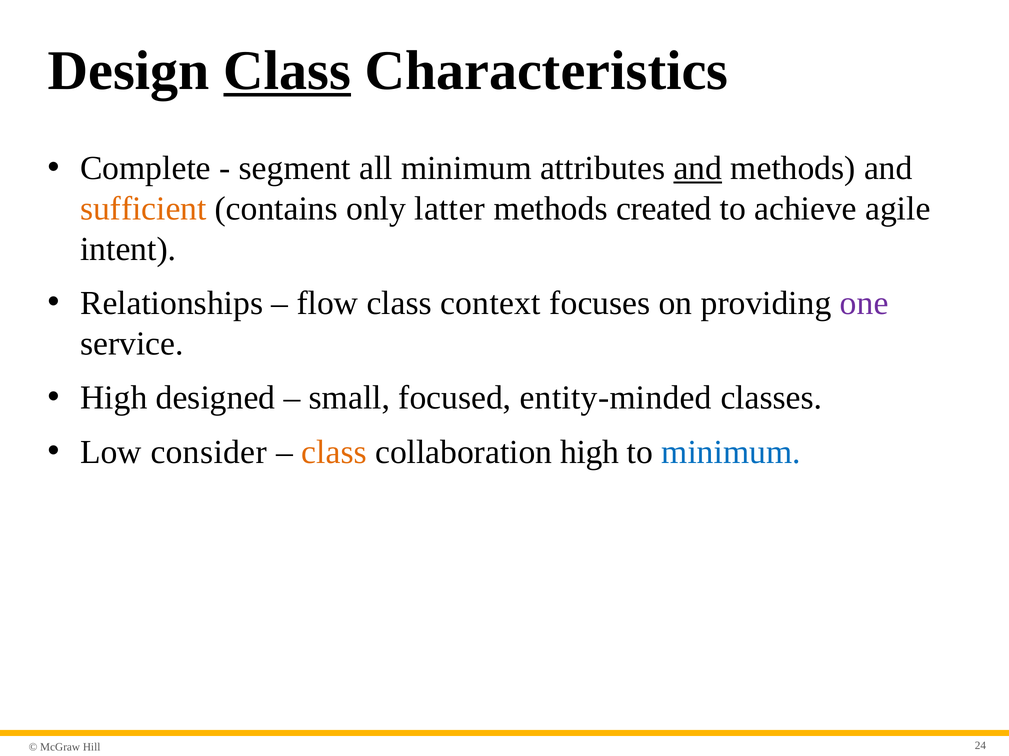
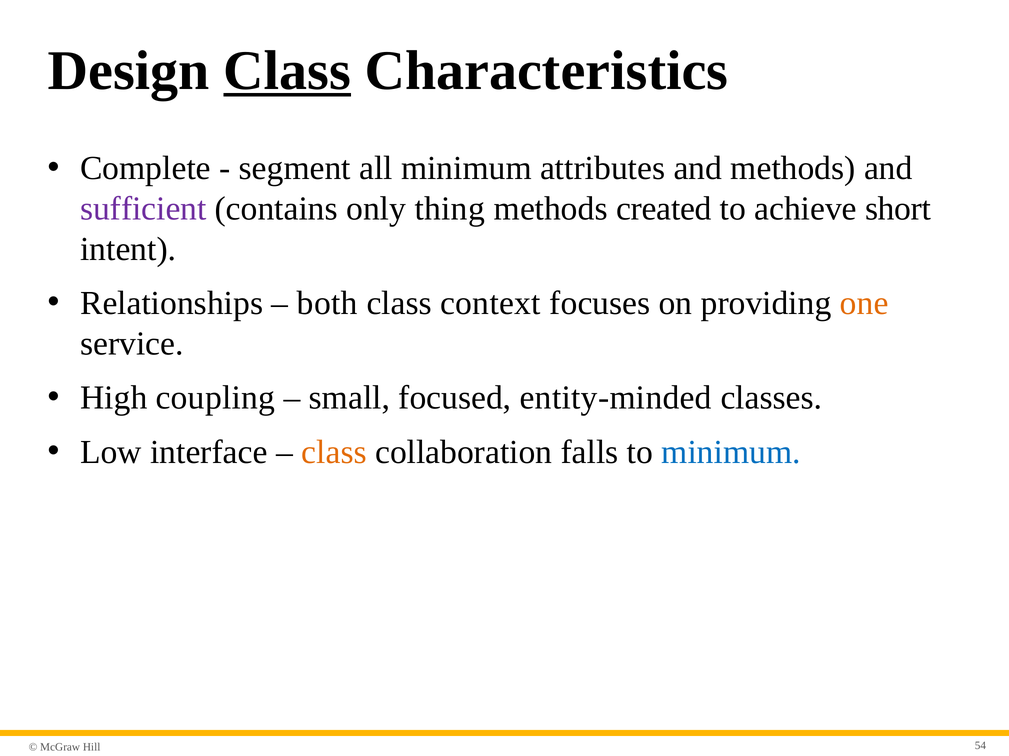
and underline: present -> none (698, 168)
sufficient colour: orange -> purple (143, 209)
latter: latter -> thing (450, 209)
agile: agile -> short (898, 209)
flow: flow -> both (327, 304)
one colour: purple -> orange (864, 304)
designed: designed -> coupling (215, 398)
consider: consider -> interface (209, 453)
collaboration high: high -> falls (590, 453)
24: 24 -> 54 (980, 746)
